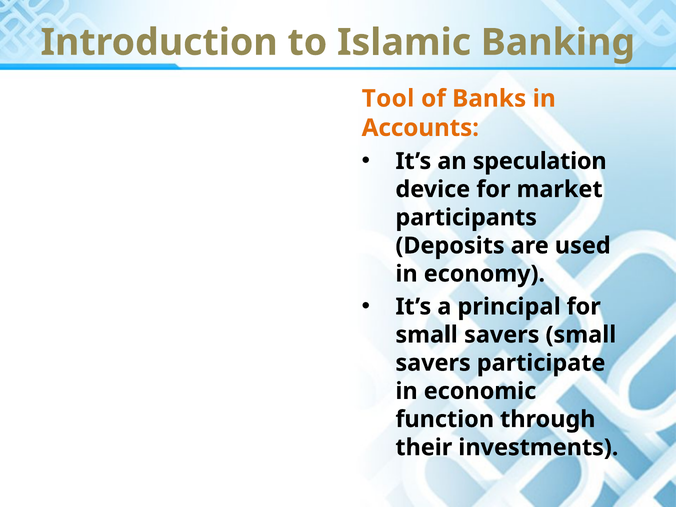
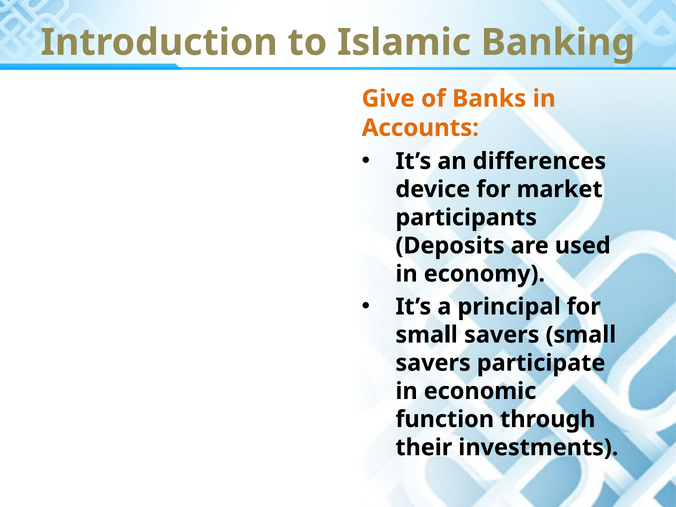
Tool: Tool -> Give (388, 99)
speculation: speculation -> differences (539, 161)
